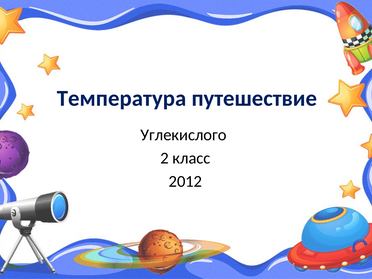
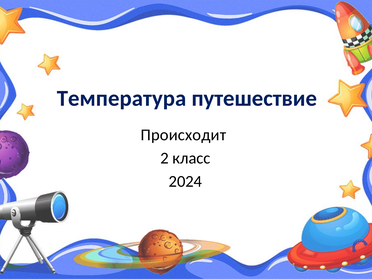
Углекислого: Углекислого -> Происходит (183, 135)
2012: 2012 -> 2024 (185, 181)
